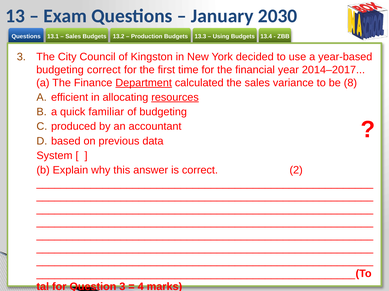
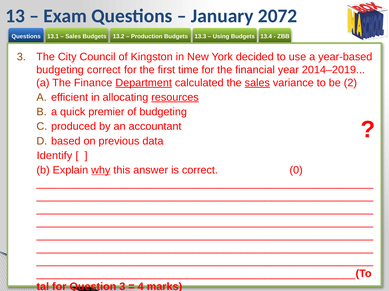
2030: 2030 -> 2072 (278, 16)
2014–2017: 2014–2017 -> 2014–2019 (333, 70)
sales underline: none -> present (257, 83)
8: 8 -> 2 (350, 83)
familiar: familiar -> premier (106, 112)
System: System -> Identify (54, 156)
why underline: none -> present (101, 171)
2: 2 -> 0 (296, 171)
